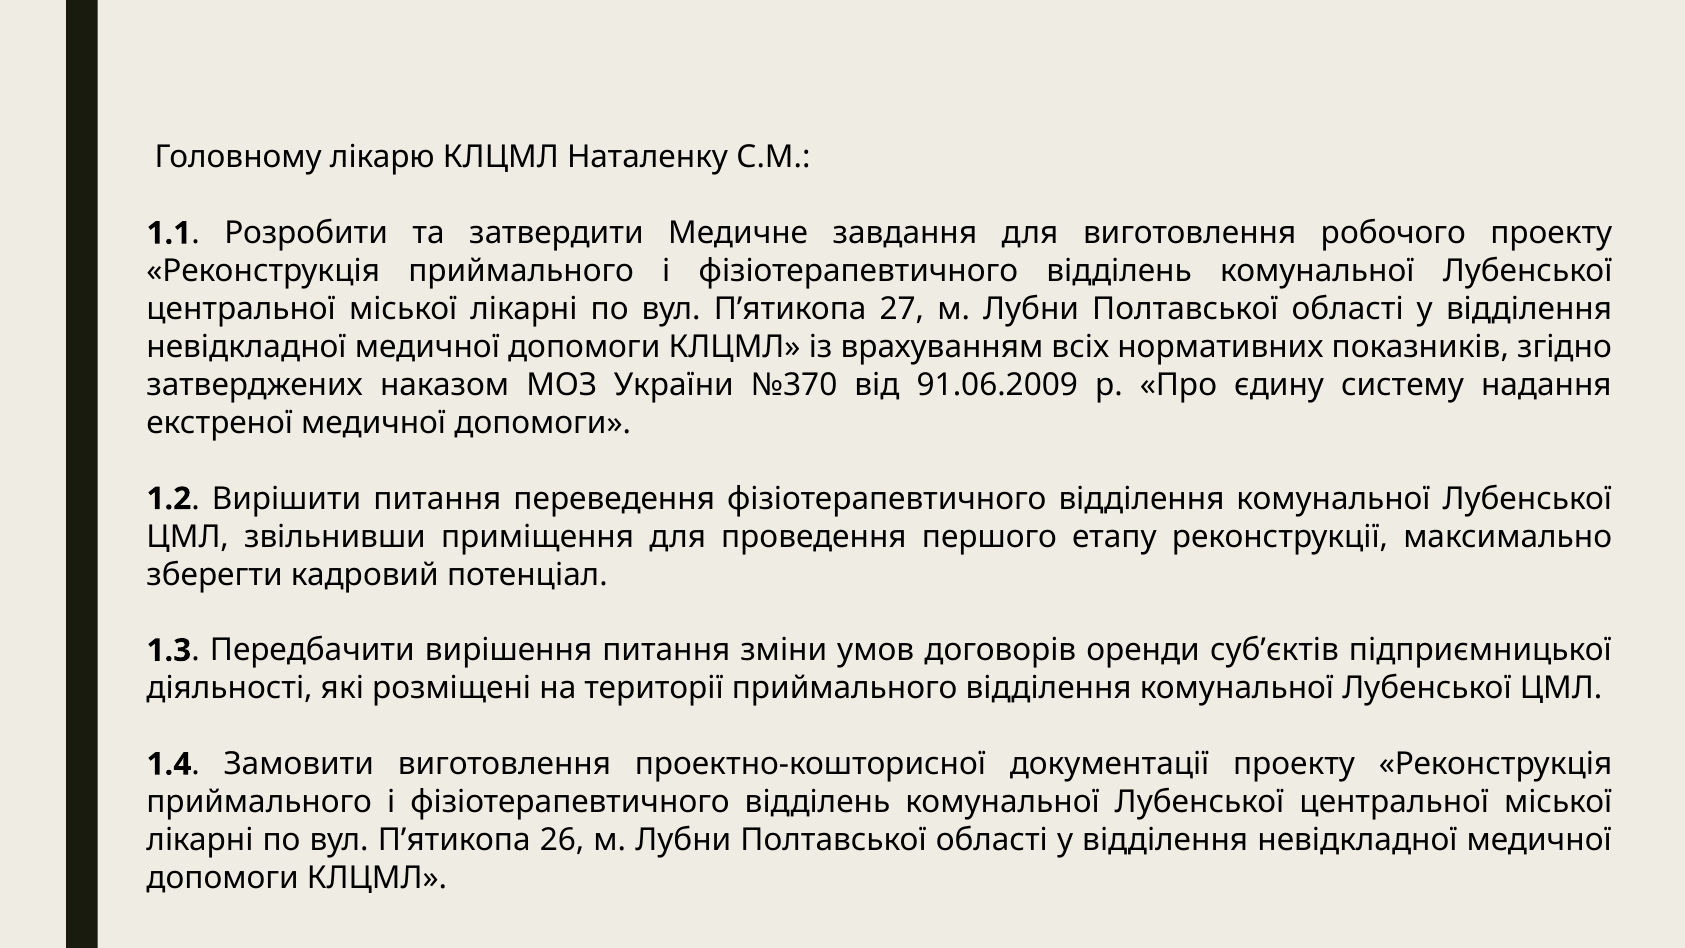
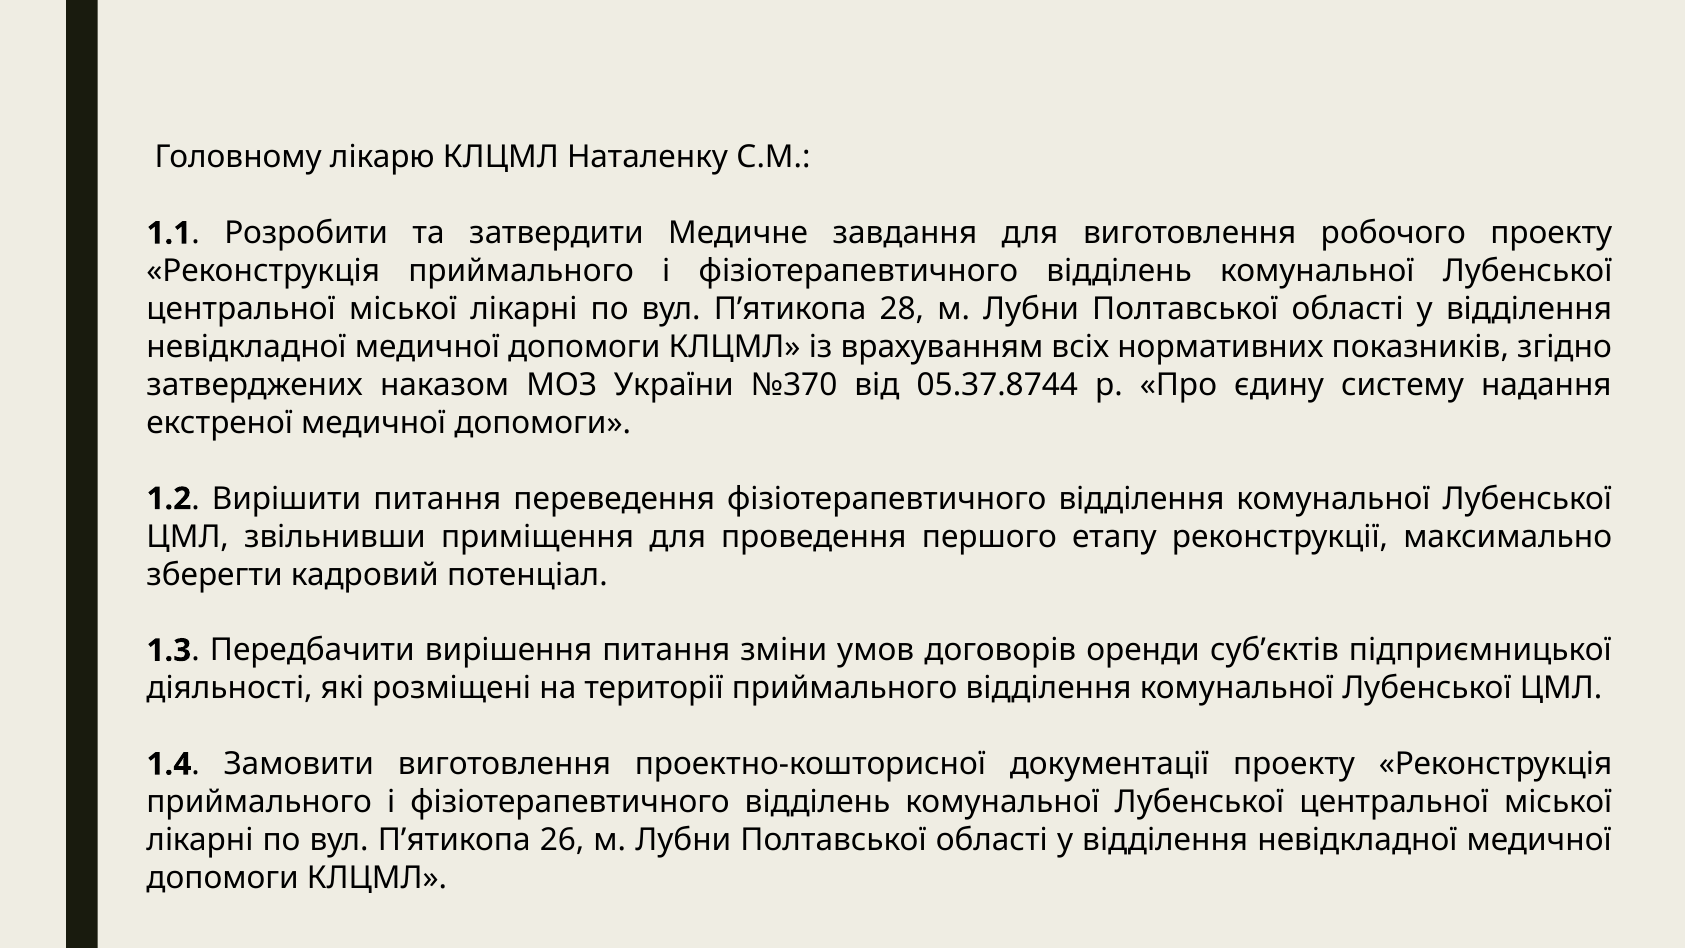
27: 27 -> 28 (902, 309)
91.06.2009: 91.06.2009 -> 05.37.8744 (997, 385)
